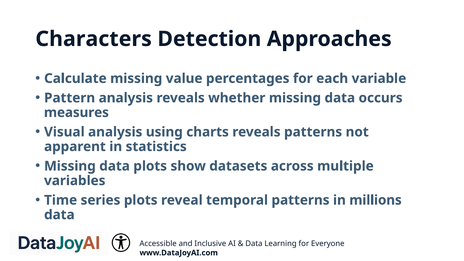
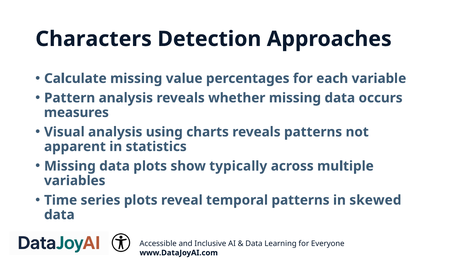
datasets: datasets -> typically (238, 166)
millions: millions -> skewed (375, 200)
